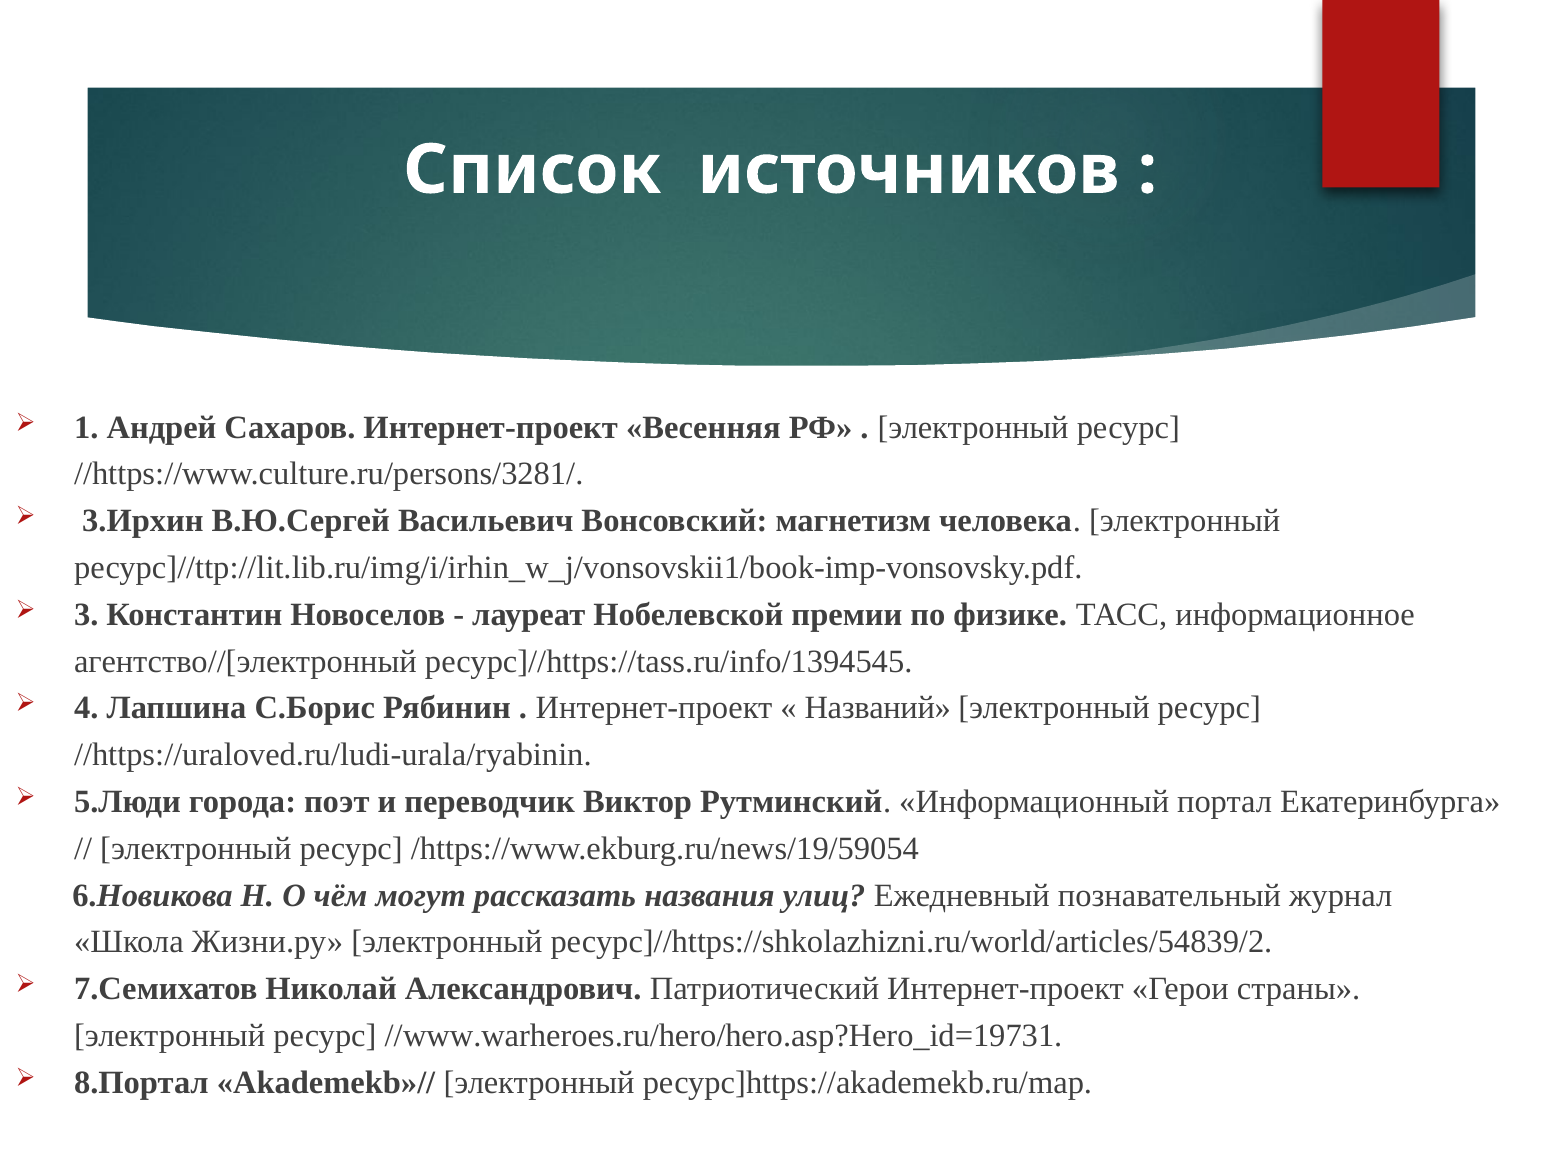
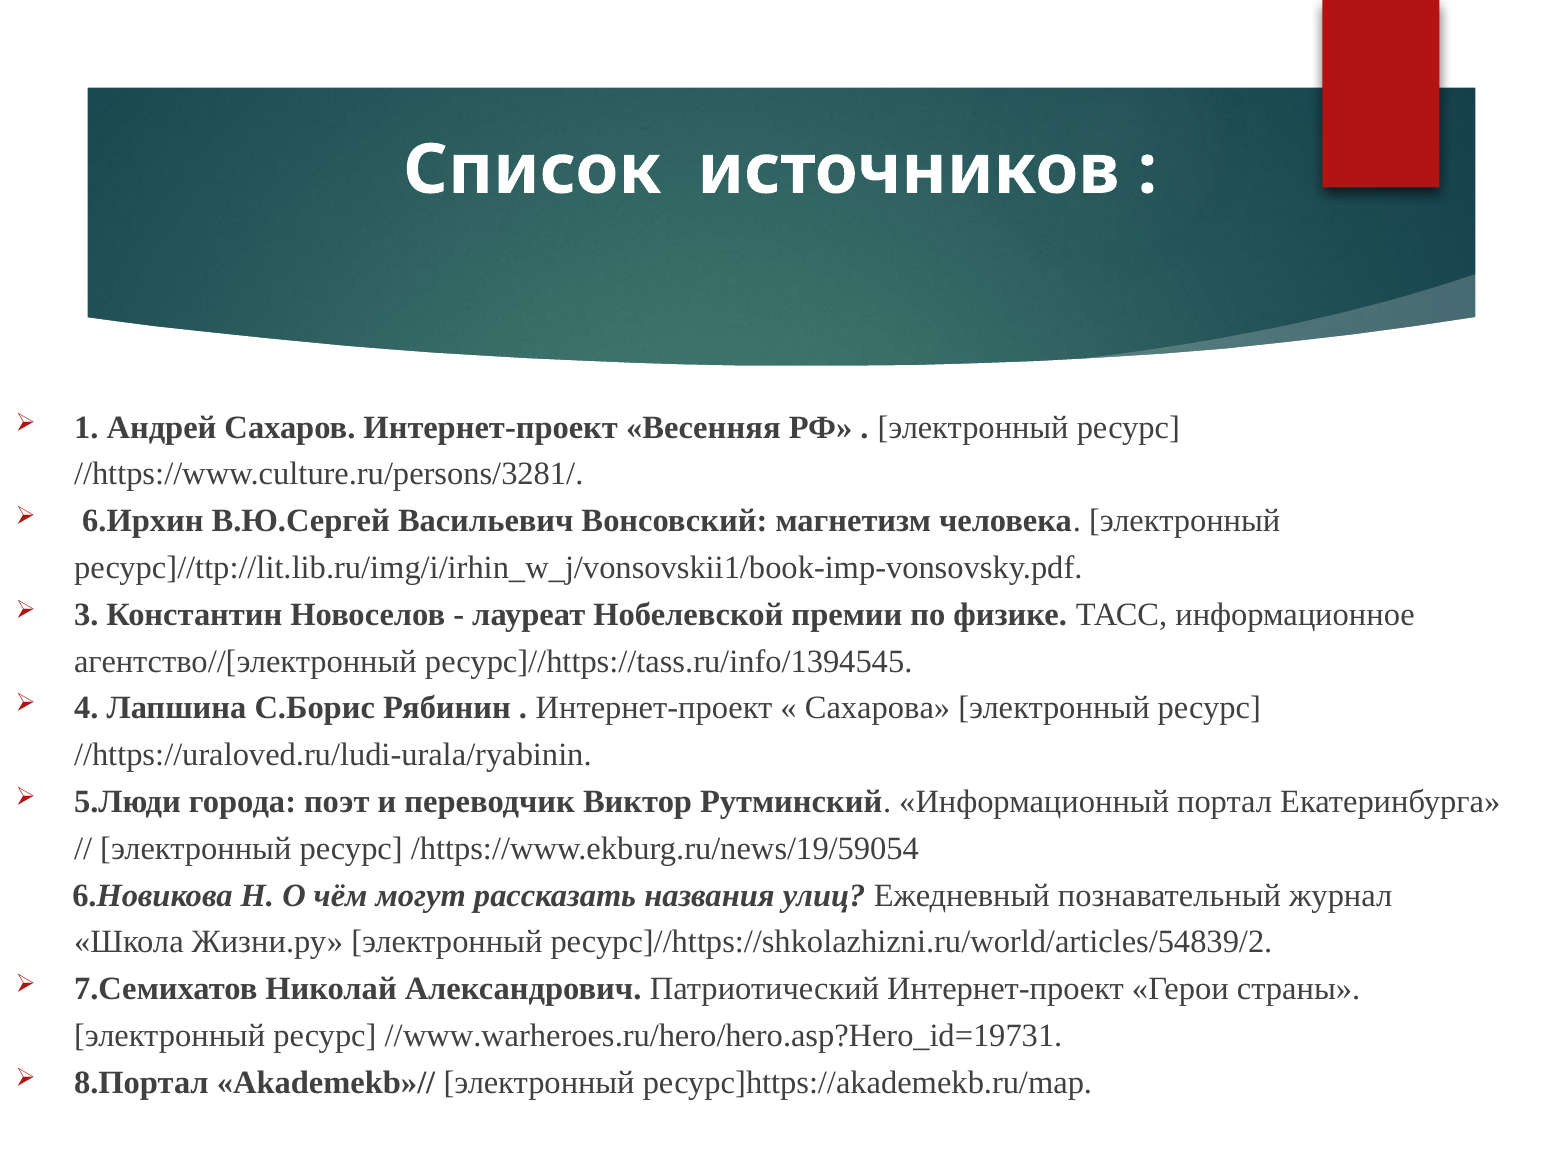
3.Ирхин: 3.Ирхин -> 6.Ирхин (143, 521)
Названий: Названий -> Сахарова (878, 709)
